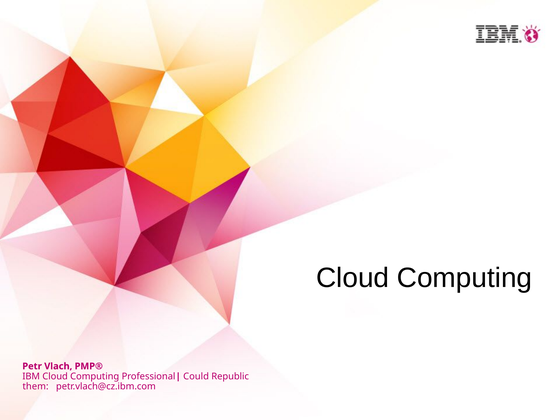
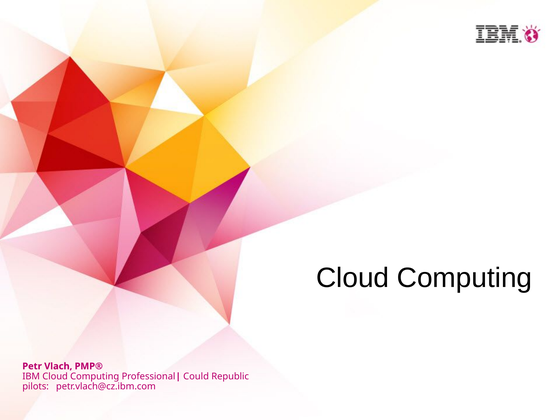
them: them -> pilots (36, 386)
